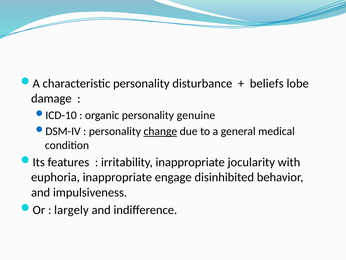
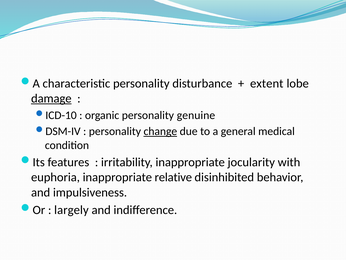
beliefs: beliefs -> extent (267, 83)
damage underline: none -> present (51, 98)
engage: engage -> relative (173, 177)
